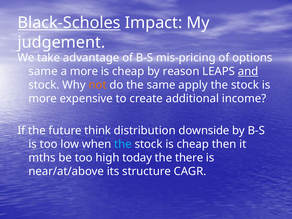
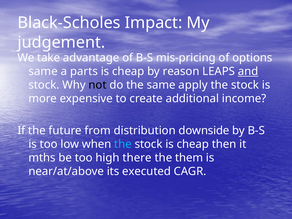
Black-Scholes underline: present -> none (69, 23)
a more: more -> parts (84, 71)
not colour: orange -> black (98, 85)
think: think -> from (98, 130)
today: today -> there (137, 158)
there: there -> them (189, 158)
structure: structure -> executed (147, 171)
